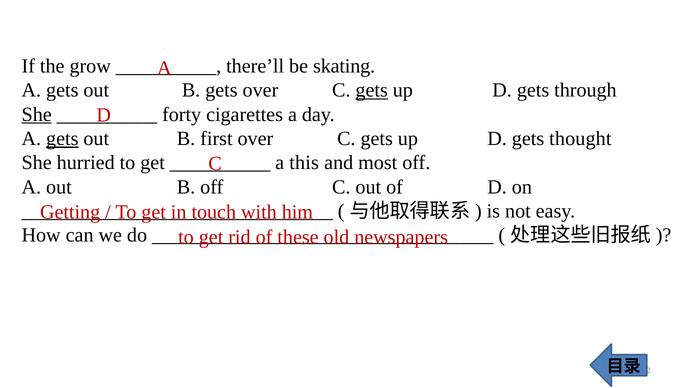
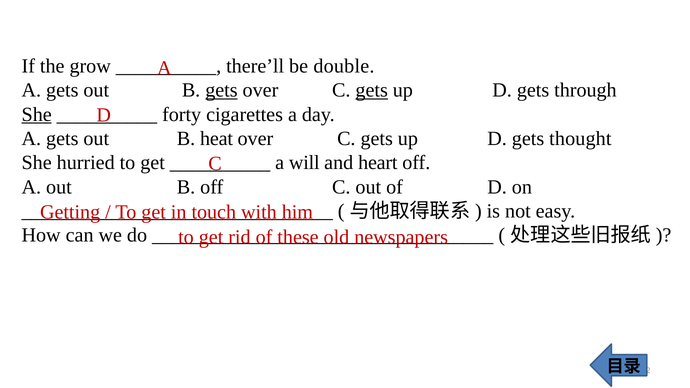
skating: skating -> double (344, 66)
gets underline: none -> present (221, 90)
gets underline: present -> none (62, 139)
first: first -> heat (217, 139)
this: this -> will (304, 163)
most: most -> heart (378, 163)
